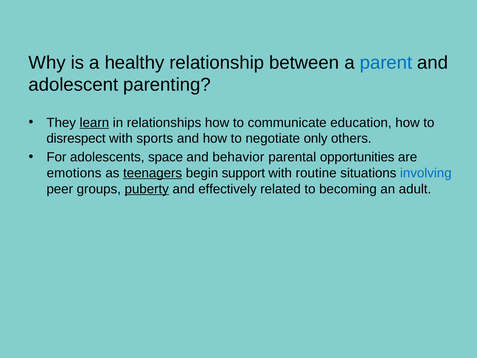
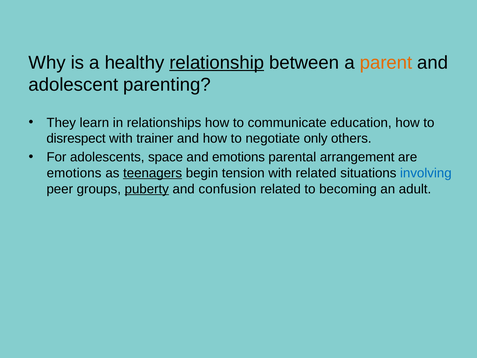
relationship underline: none -> present (217, 63)
parent colour: blue -> orange (386, 63)
learn underline: present -> none (94, 123)
sports: sports -> trainer (155, 138)
and behavior: behavior -> emotions (239, 157)
opportunities: opportunities -> arrangement (357, 157)
support: support -> tension (243, 173)
with routine: routine -> related (316, 173)
effectively: effectively -> confusion (227, 189)
